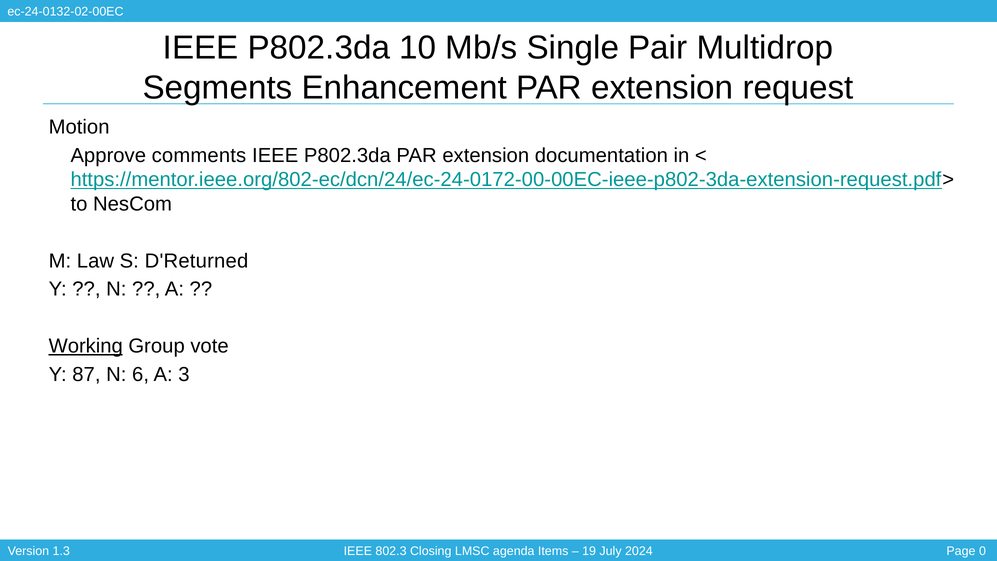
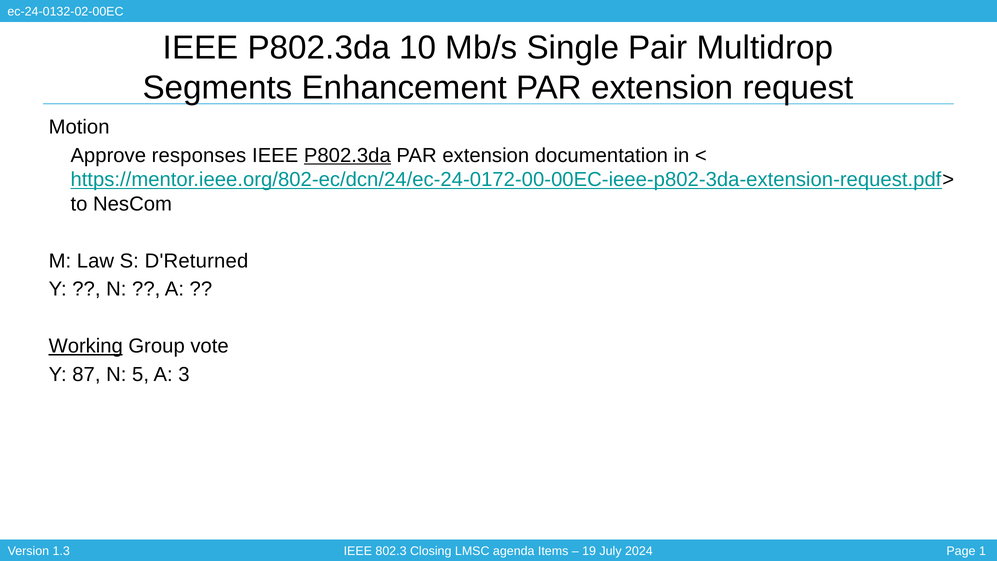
comments: comments -> responses (199, 155)
P802.3da underline: none -> present (347, 155)
6: 6 -> 5 (141, 374)
0: 0 -> 1 (982, 551)
